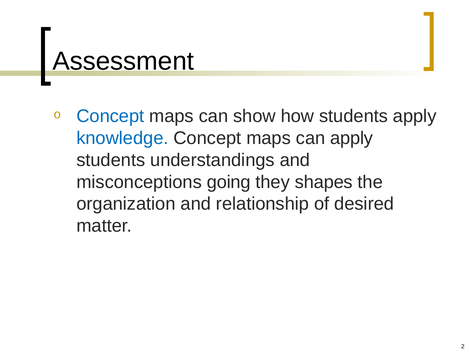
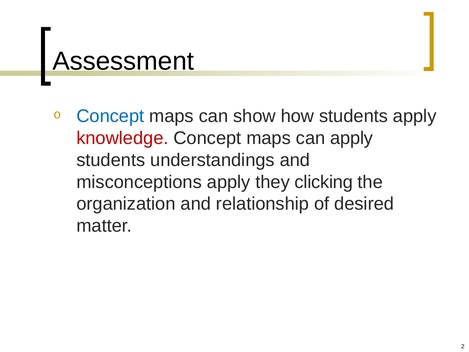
knowledge colour: blue -> red (122, 138)
misconceptions going: going -> apply (229, 182)
shapes: shapes -> clicking (324, 182)
